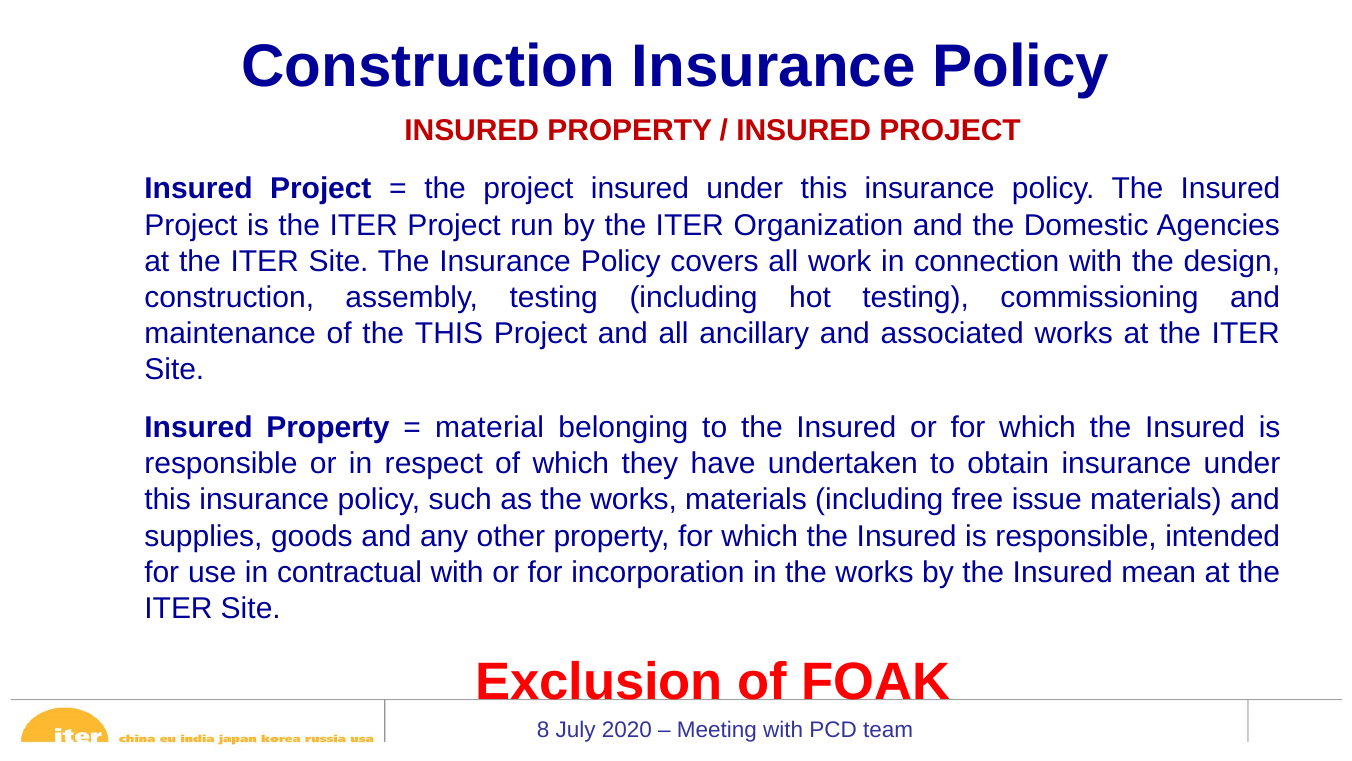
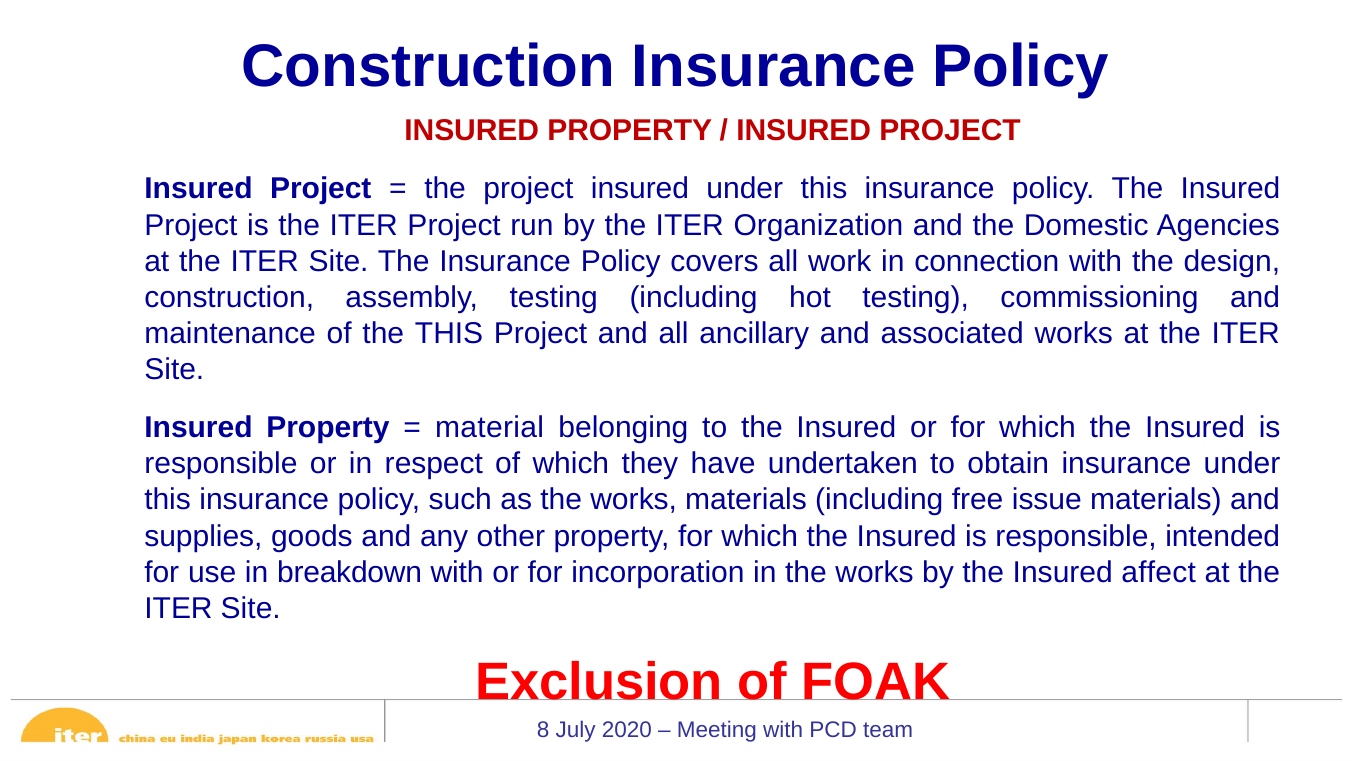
contractual: contractual -> breakdown (350, 572)
mean: mean -> affect (1159, 572)
